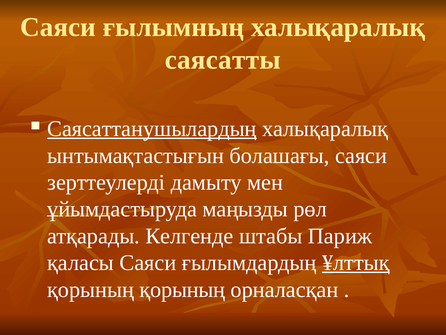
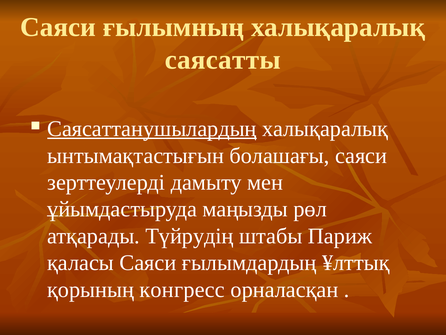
Келгенде: Келгенде -> Түйрудің (189, 236)
¥лттық underline: present -> none (356, 262)
қорының қорының: қорының -> конгресс (182, 289)
